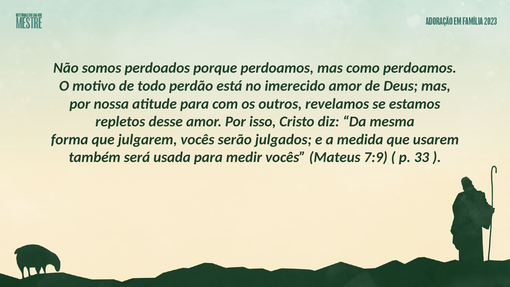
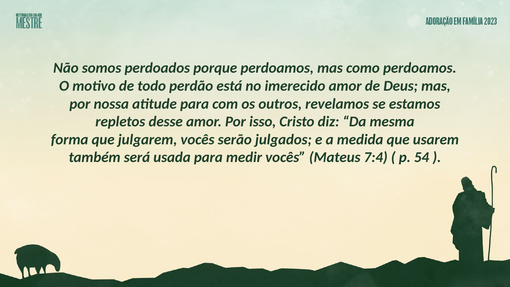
7:9: 7:9 -> 7:4 (376, 157)
33: 33 -> 54 (422, 157)
